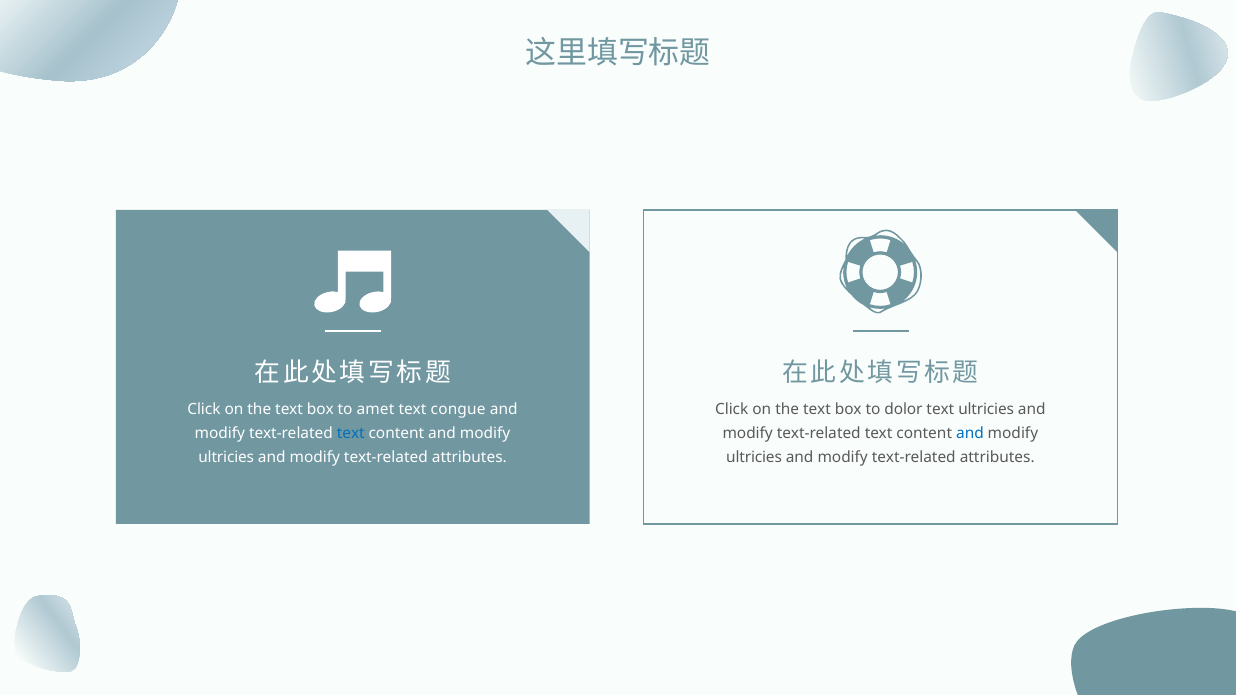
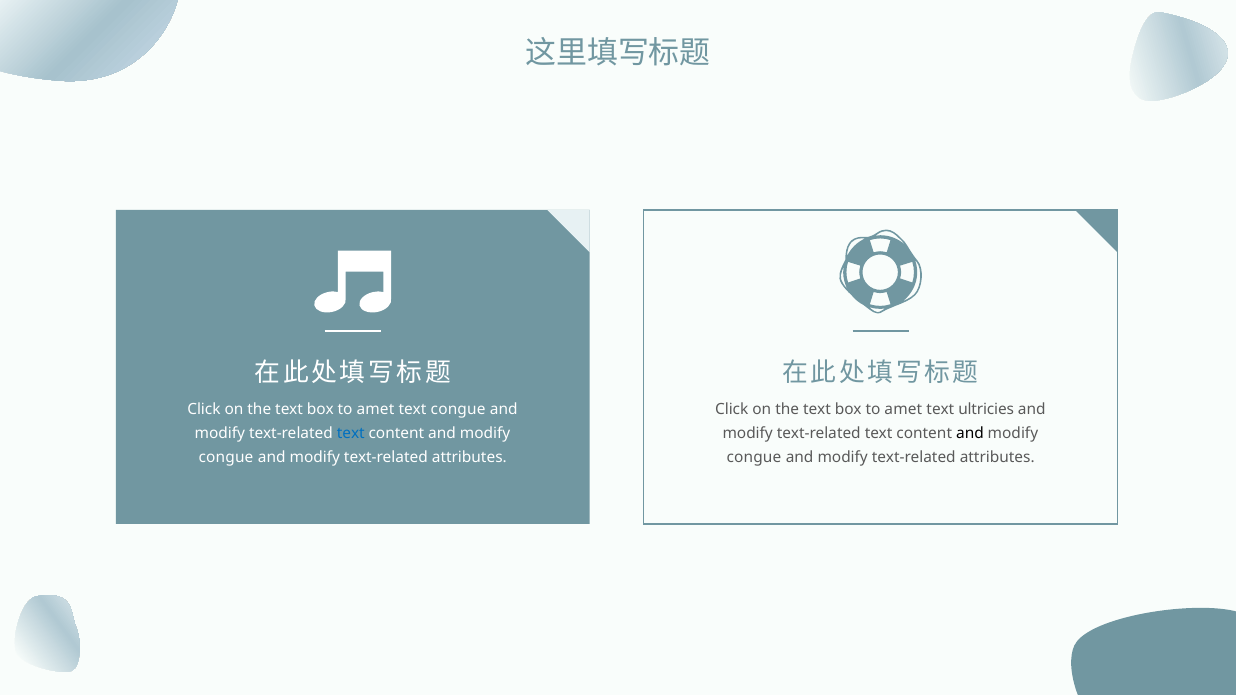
dolor: dolor -> amet (903, 409)
and colour: blue -> black (970, 433)
ultricies: ultricies -> congue (226, 458)
ultricies: ultricies -> congue (754, 458)
